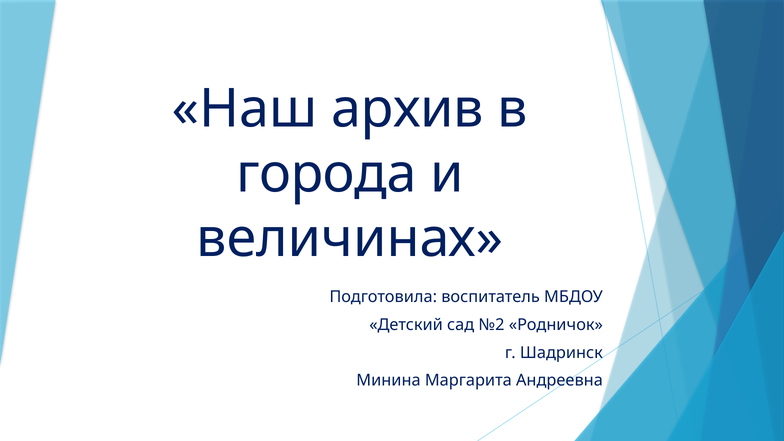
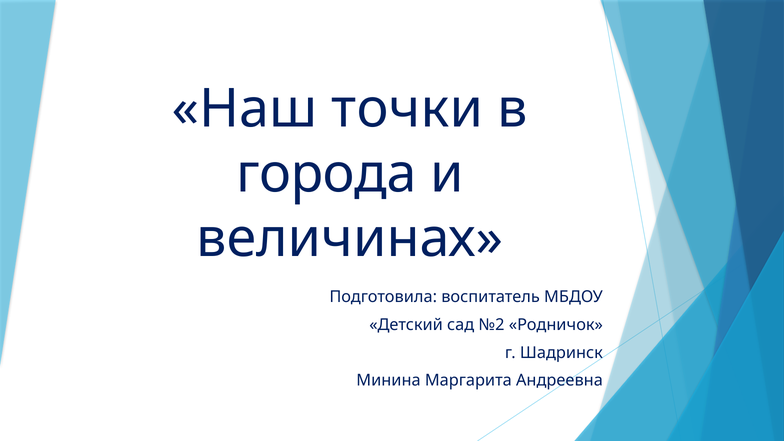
архив: архив -> точки (407, 109)
